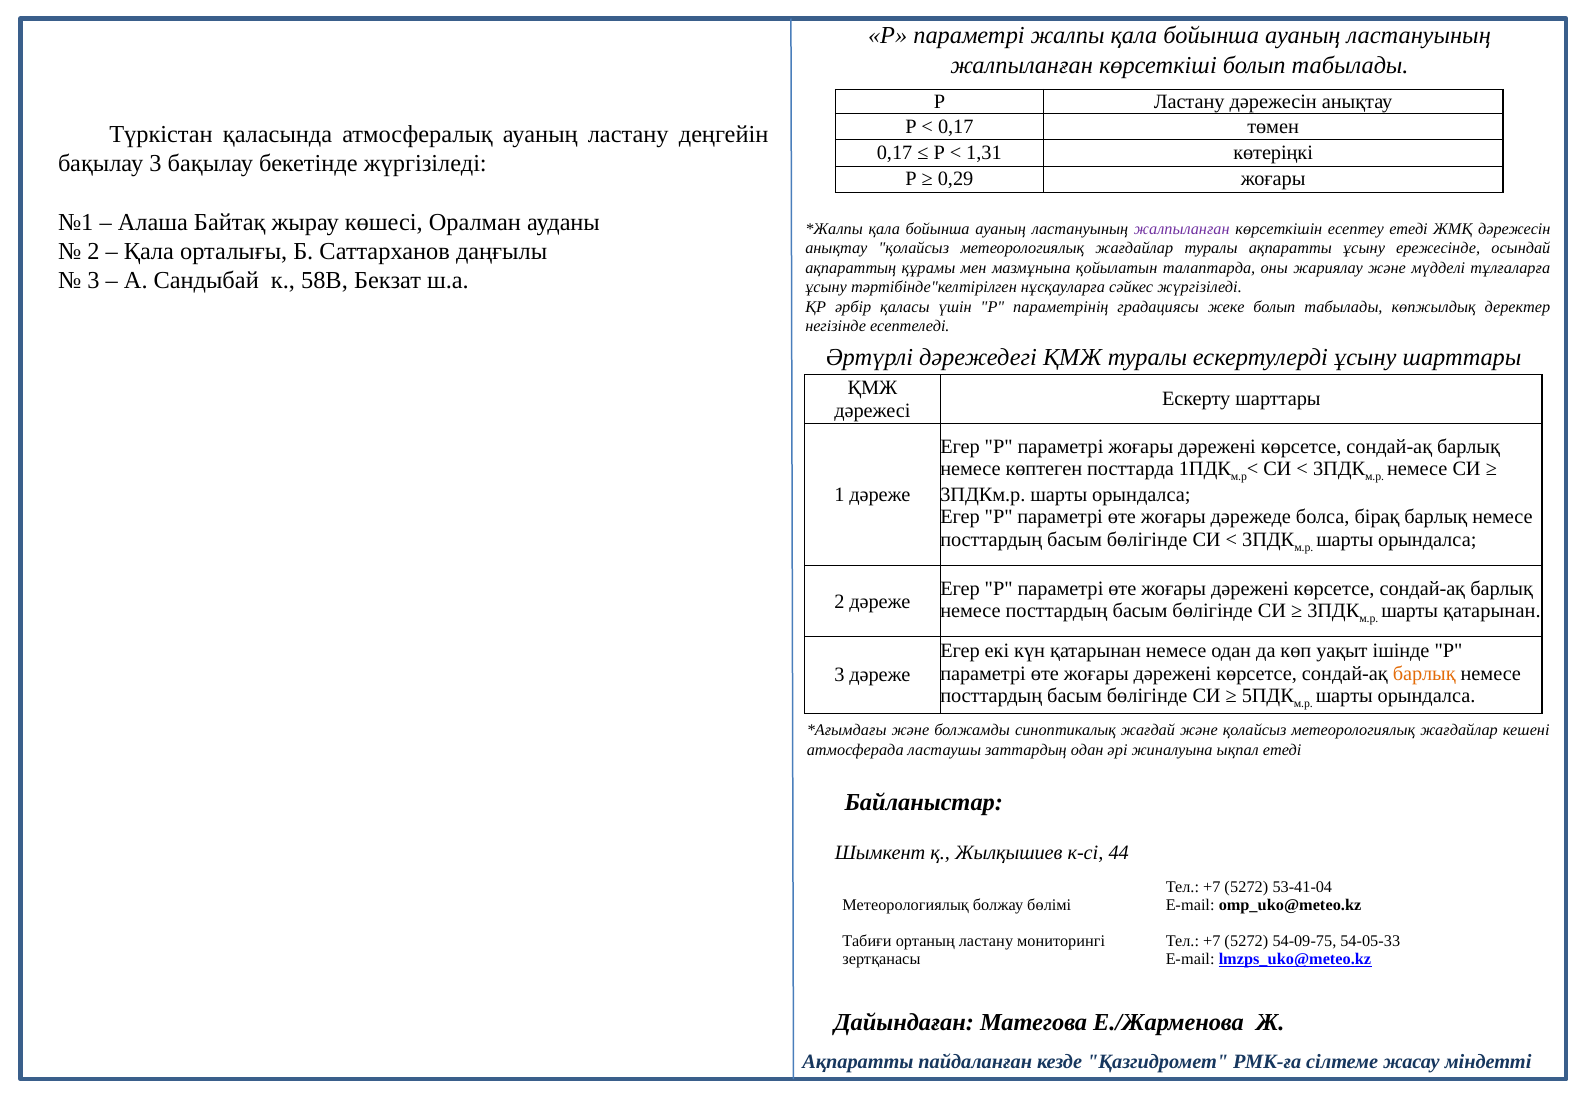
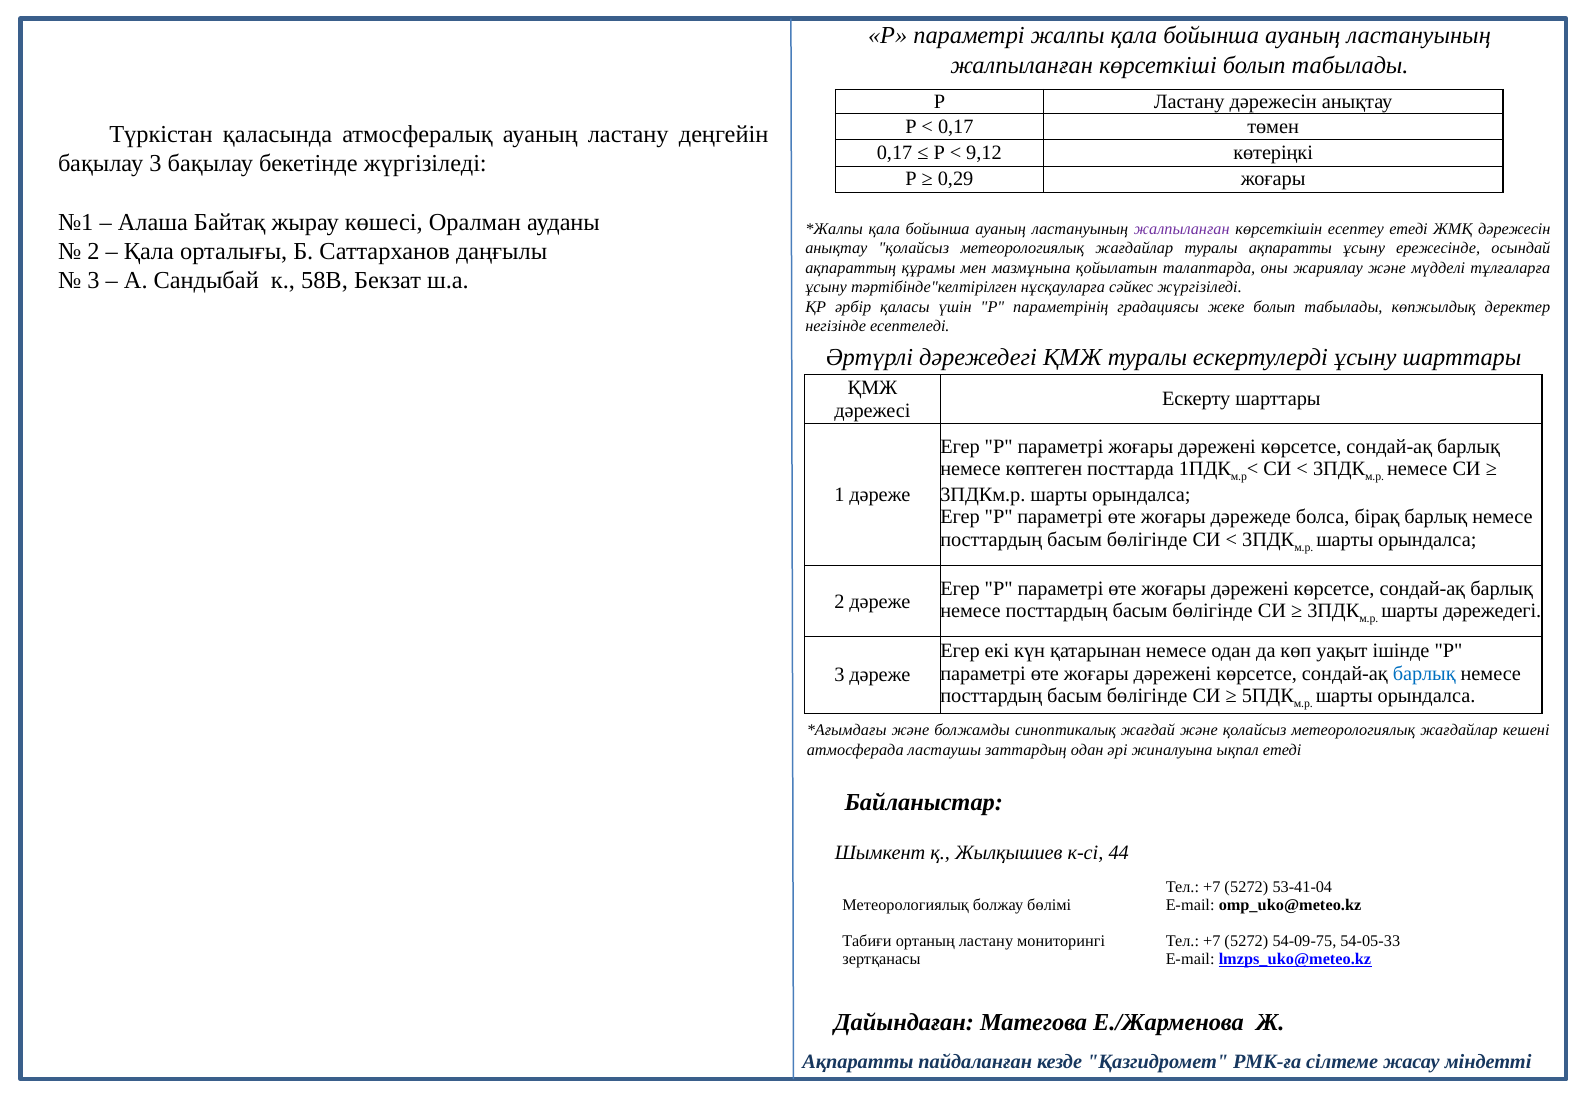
1,31: 1,31 -> 9,12 (984, 153)
шарты қатарынан: қатарынан -> дәрежедегі (1492, 611)
барлық colour: orange -> blue (1424, 674)
